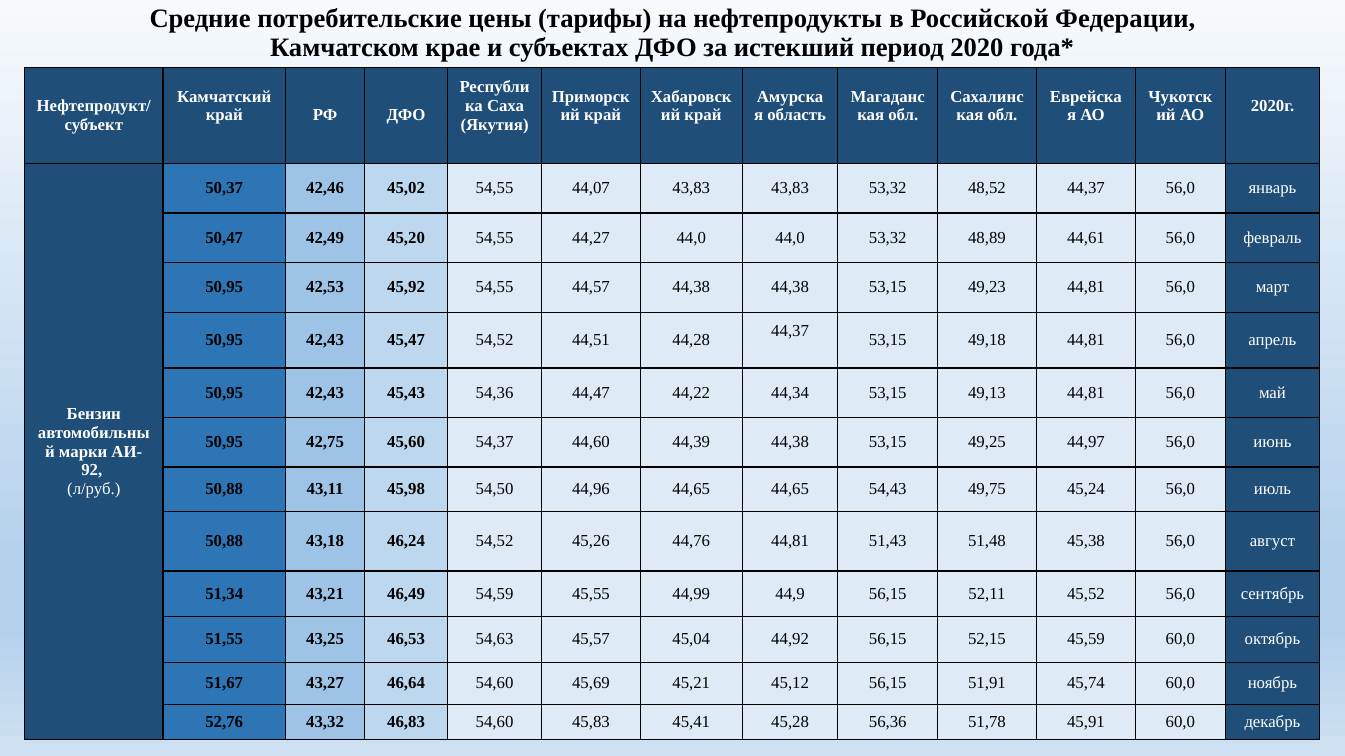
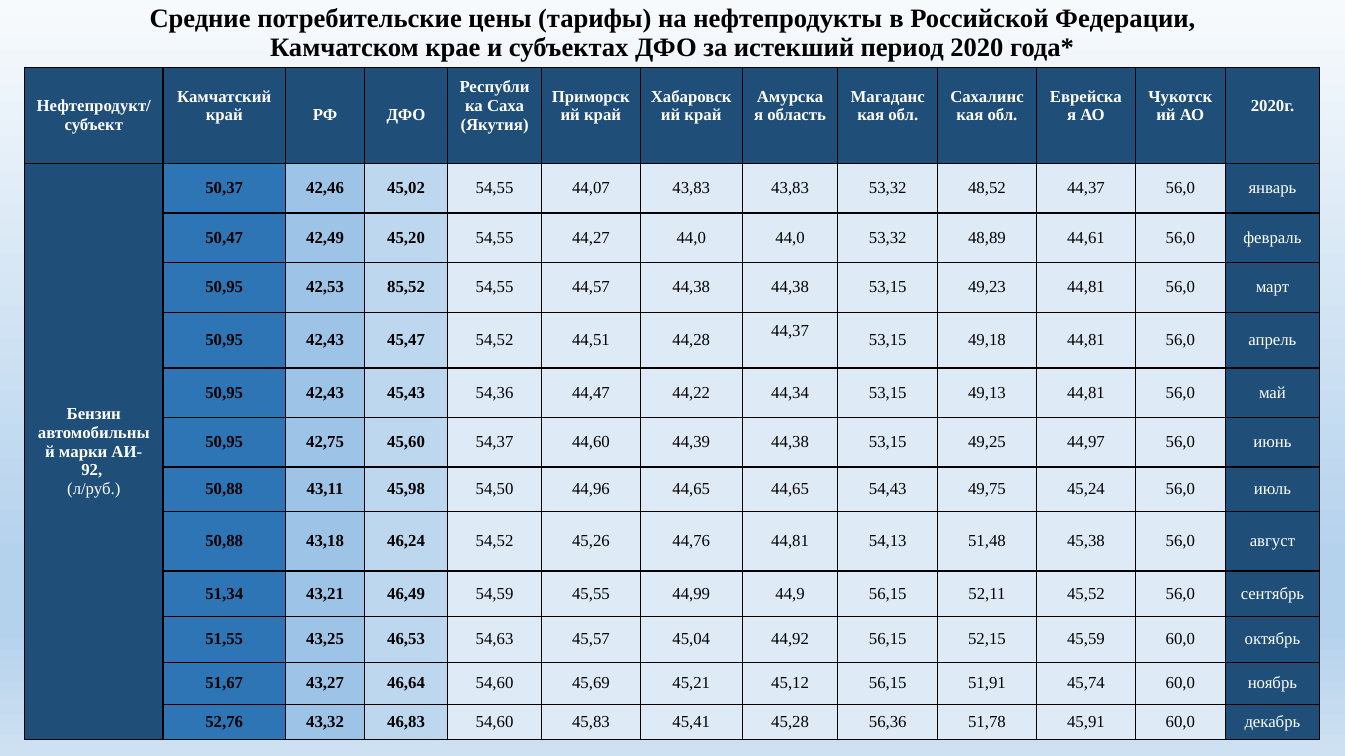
45,92: 45,92 -> 85,52 (406, 288)
51,43: 51,43 -> 54,13 (888, 542)
